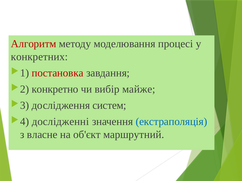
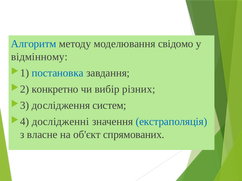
Алгоритм colour: red -> blue (34, 44)
процесі: процесі -> свідомо (176, 44)
конкретних: конкретних -> відмінному (39, 57)
постановка colour: red -> blue (58, 73)
майже: майже -> різних (139, 89)
маршрутний: маршрутний -> спрямованих (134, 135)
